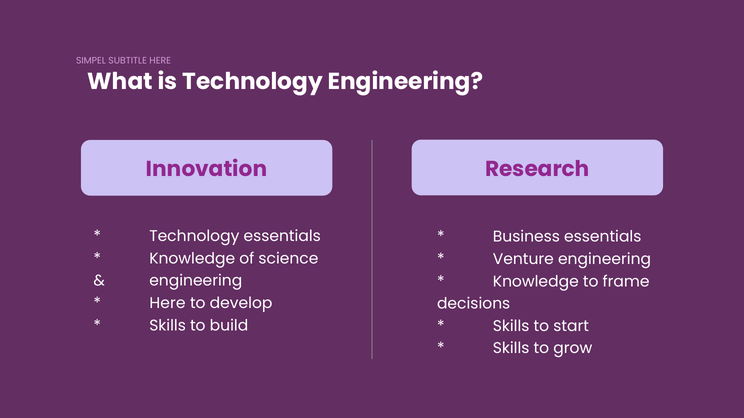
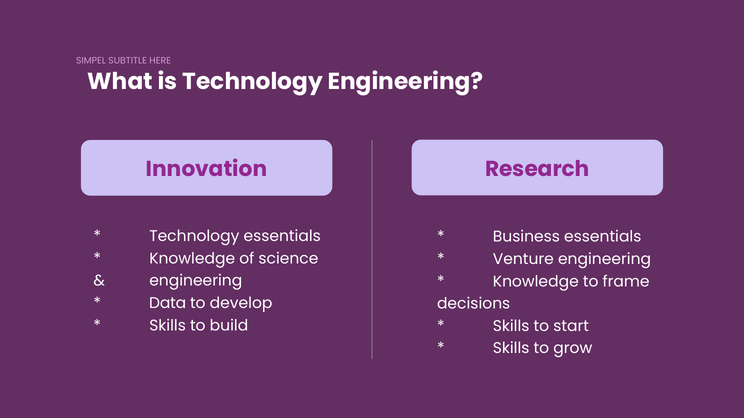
Here: Here -> Data (168, 303)
